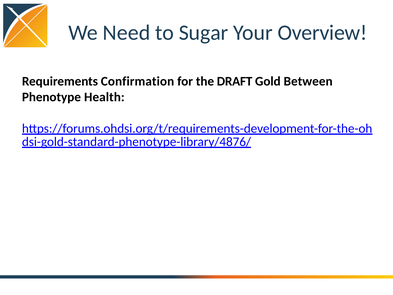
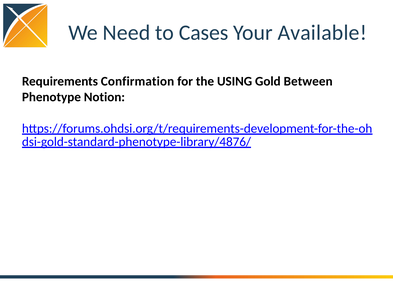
Sugar: Sugar -> Cases (204, 33)
Overview: Overview -> Available (322, 33)
DRAFT: DRAFT -> USING (235, 81)
Health: Health -> Notion (104, 97)
